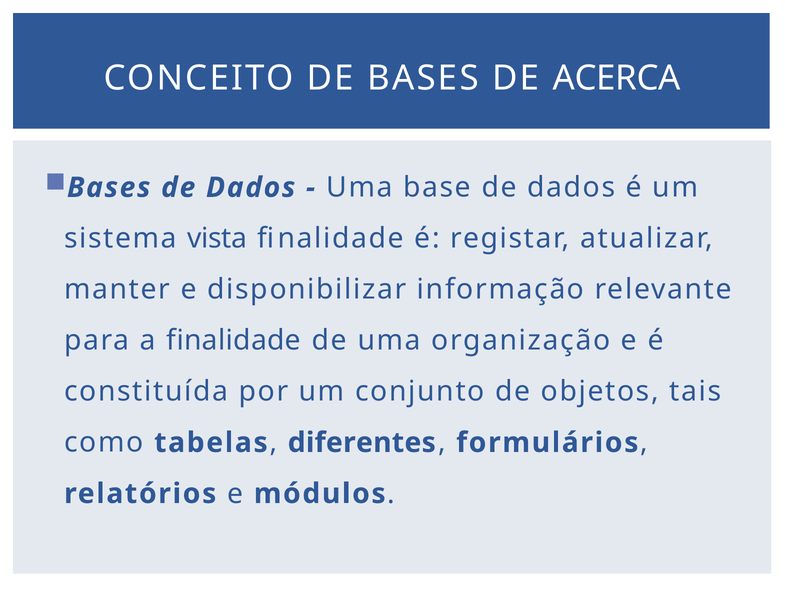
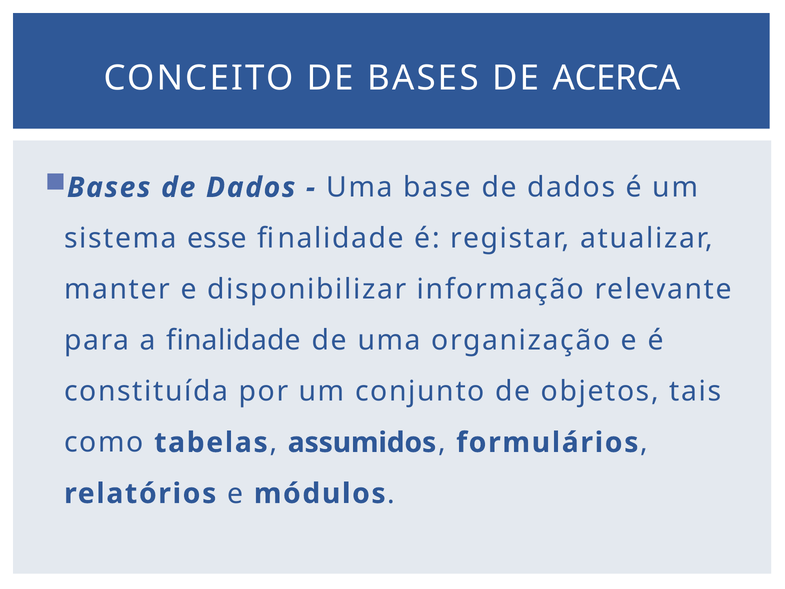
vista: vista -> esse (217, 238)
diferentes: diferentes -> assumidos (362, 442)
